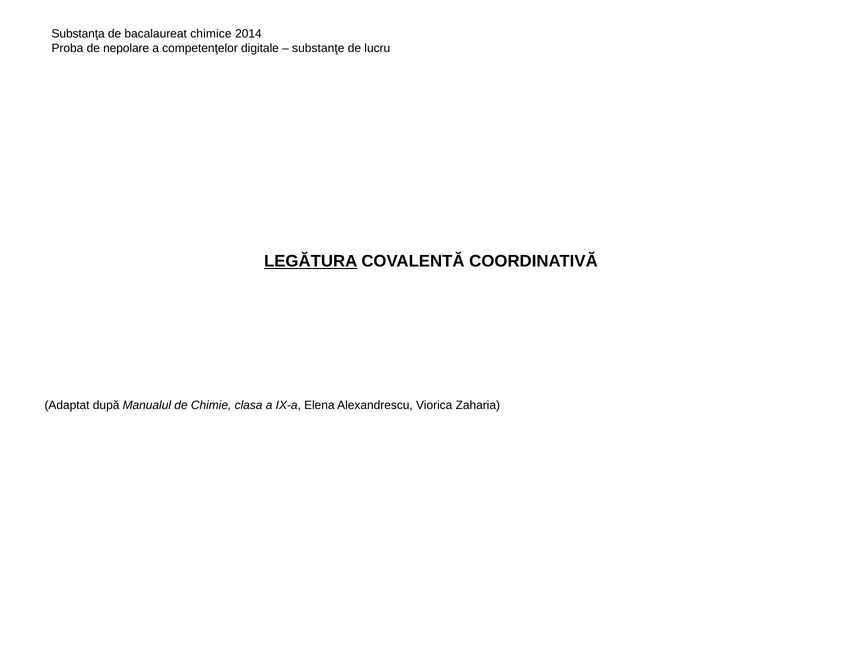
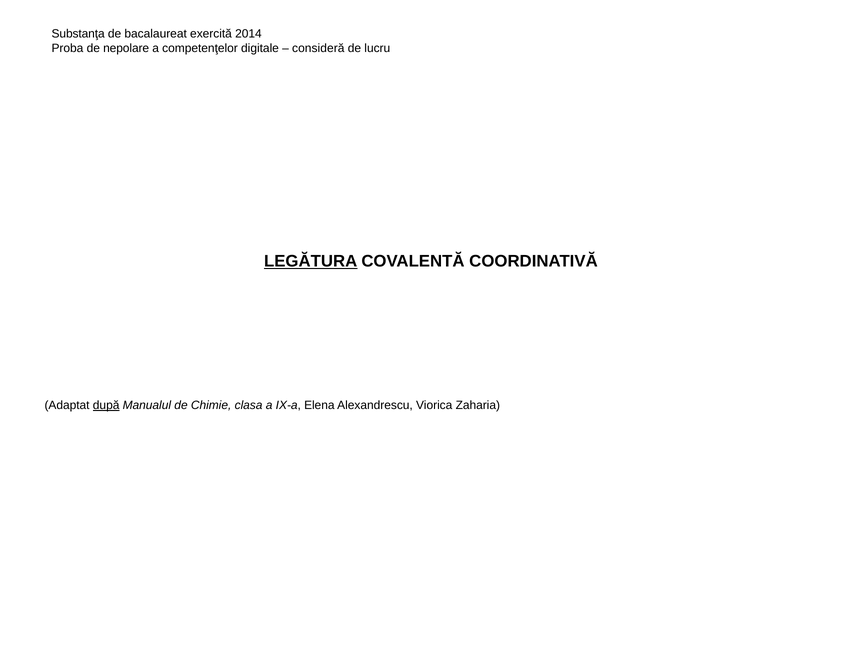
chimice: chimice -> exercită (211, 34)
substanţe: substanţe -> consideră (318, 48)
după underline: none -> present (106, 405)
